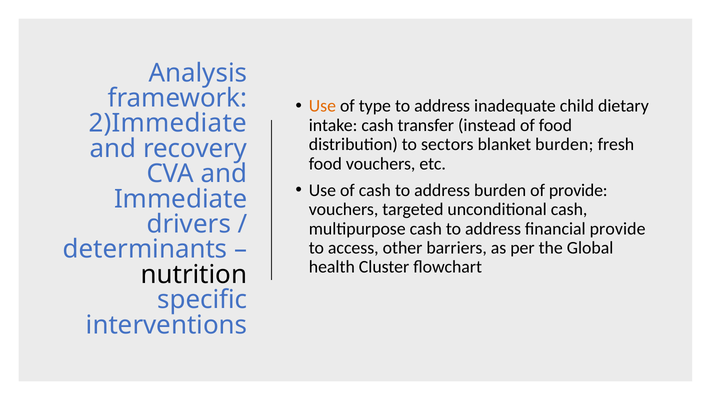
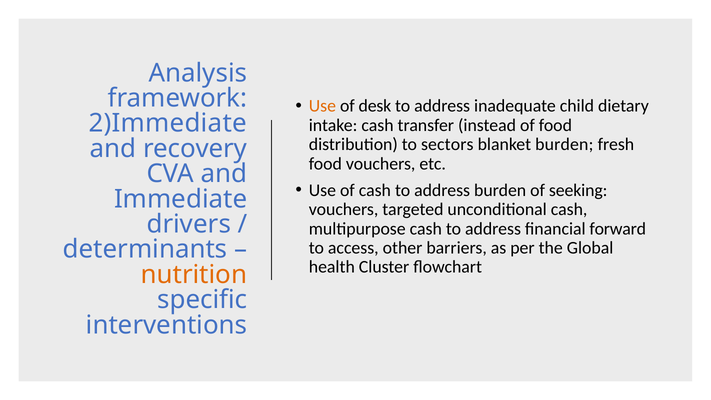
type: type -> desk (375, 106)
of provide: provide -> seeking (578, 190)
financial provide: provide -> forward (618, 229)
nutrition colour: black -> orange (194, 275)
